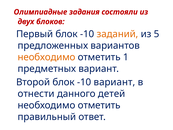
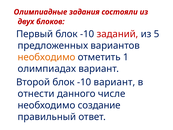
заданий colour: orange -> red (117, 34)
предметных: предметных -> олимпиадах (47, 69)
детей: детей -> числе (112, 94)
отметить: отметить -> создание (99, 105)
